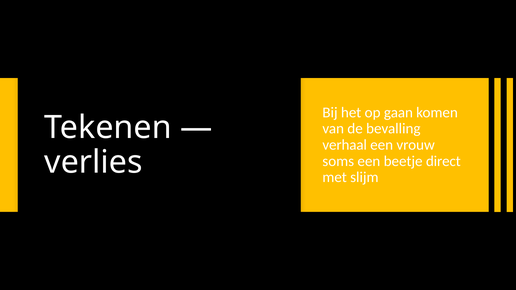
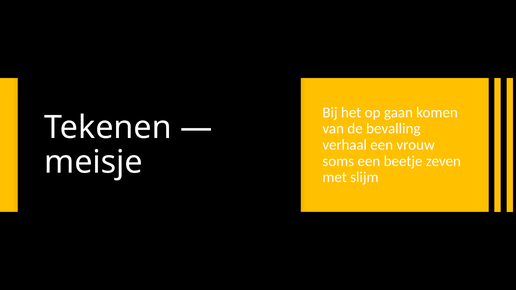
verlies: verlies -> meisje (93, 162)
direct: direct -> zeven (443, 161)
